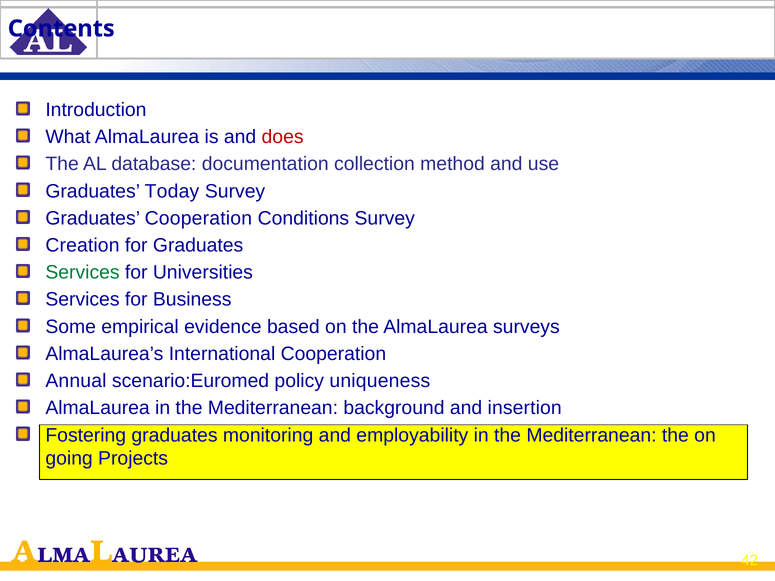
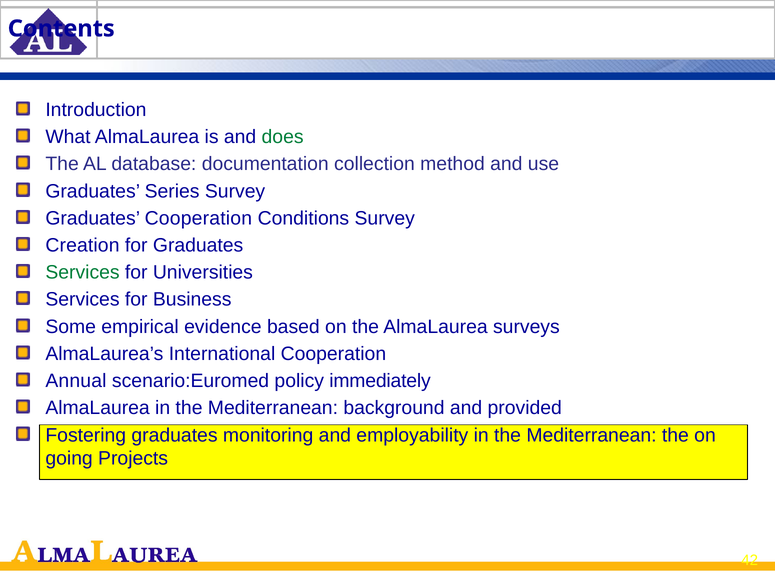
does colour: red -> green (283, 137)
Today: Today -> Series (172, 191)
uniqueness: uniqueness -> immediately (380, 381)
insertion: insertion -> provided (525, 408)
